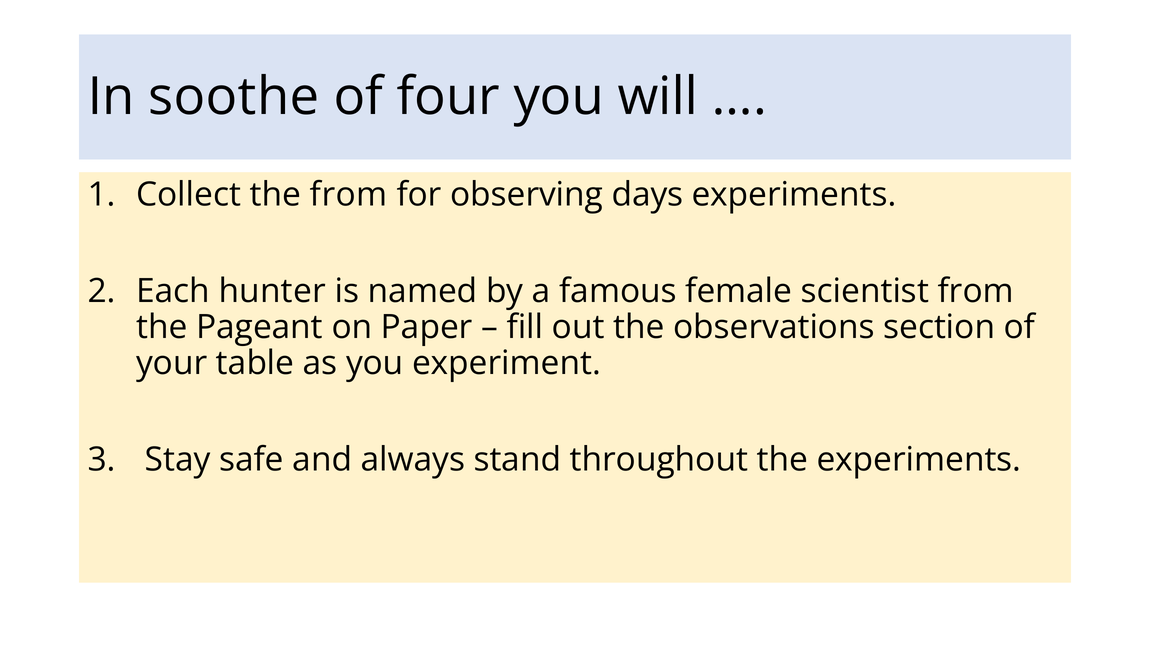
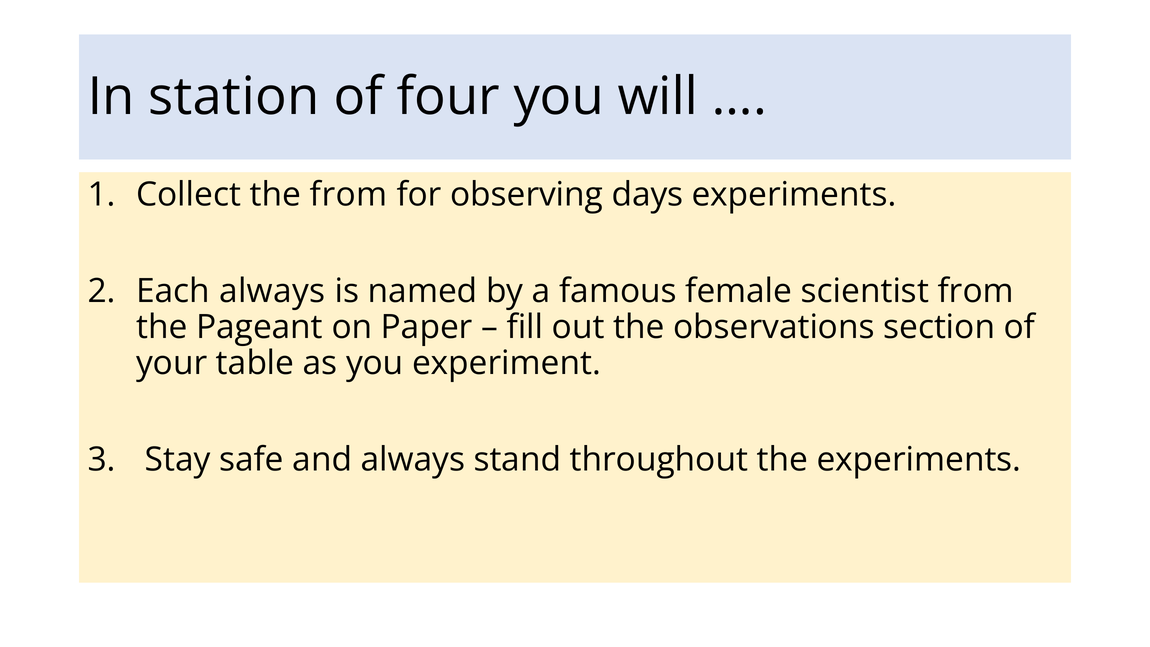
soothe: soothe -> station (234, 97)
Each hunter: hunter -> always (272, 291)
